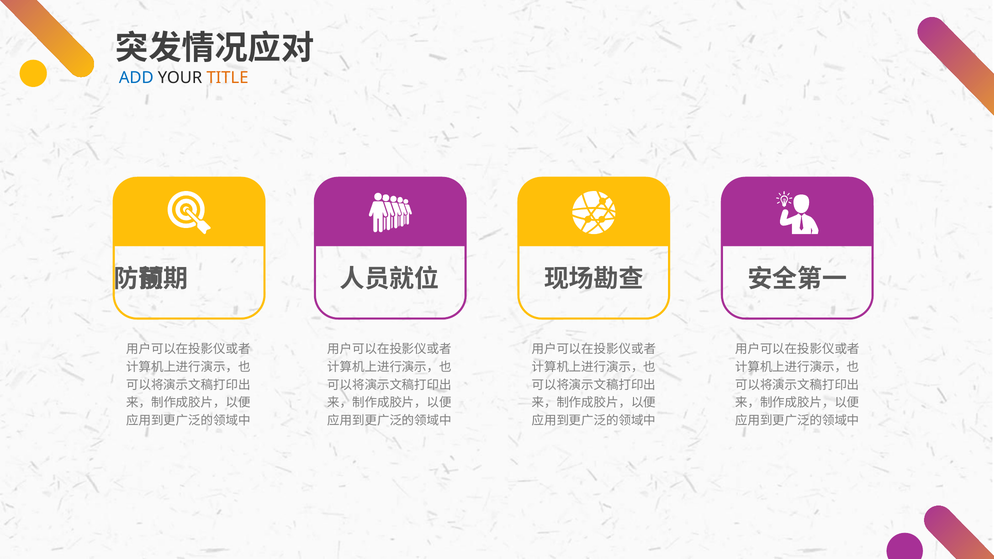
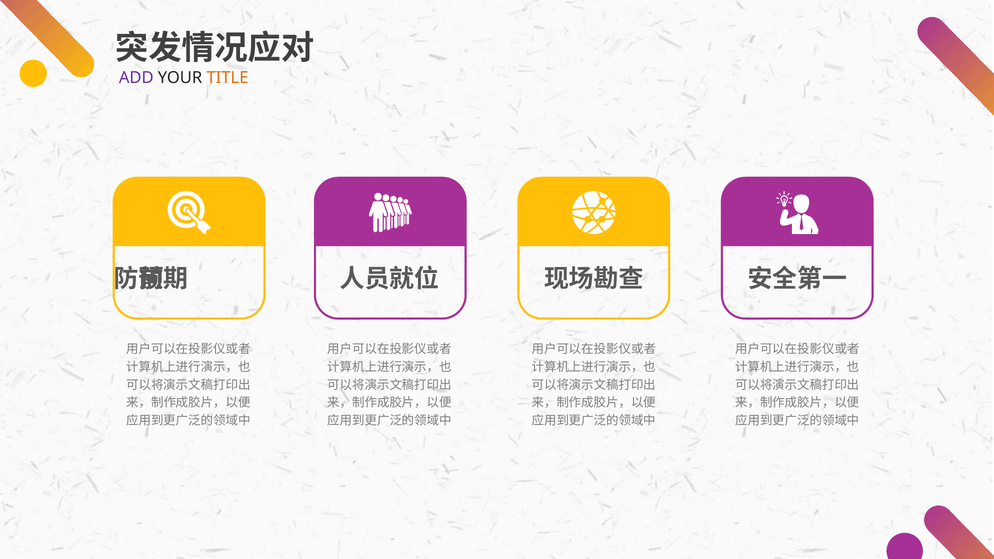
ADD colour: blue -> purple (136, 78)
